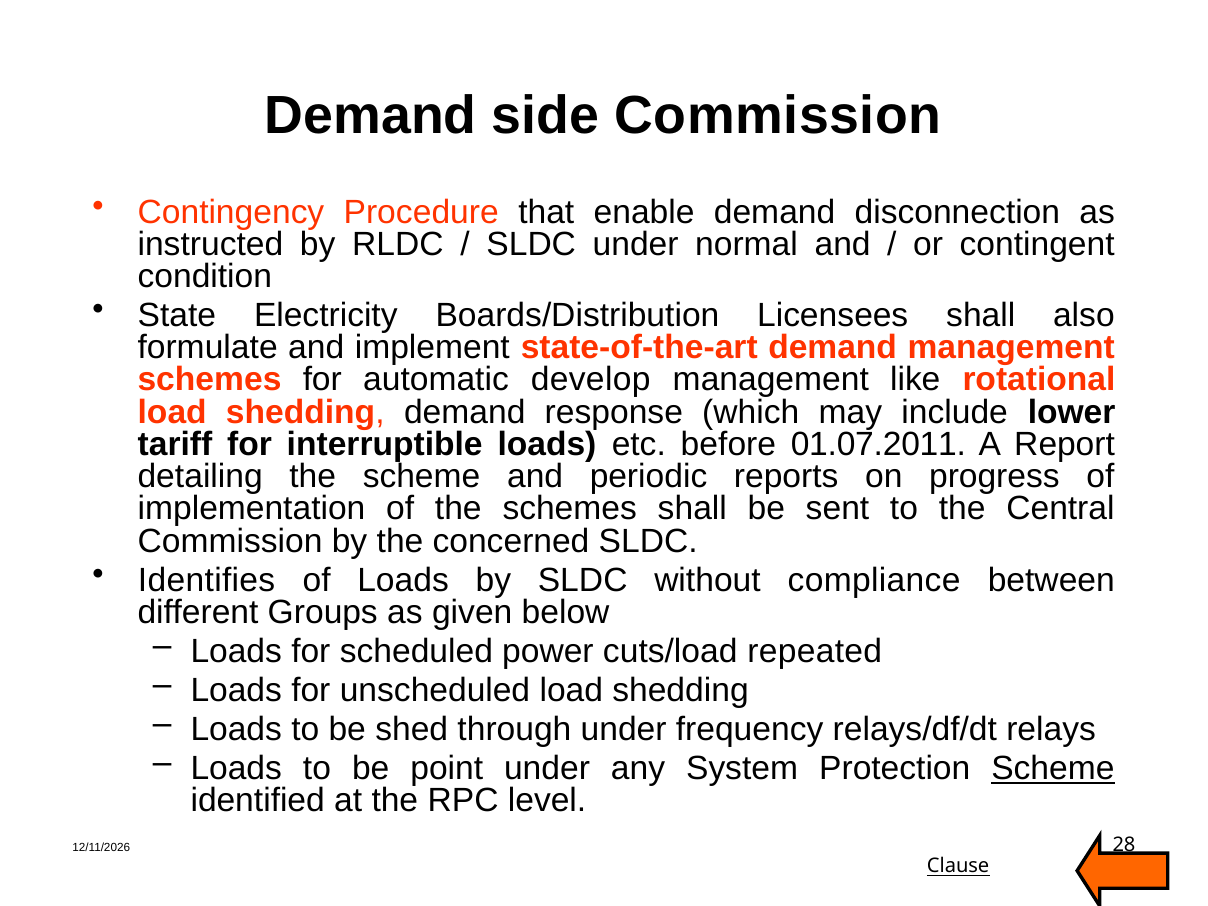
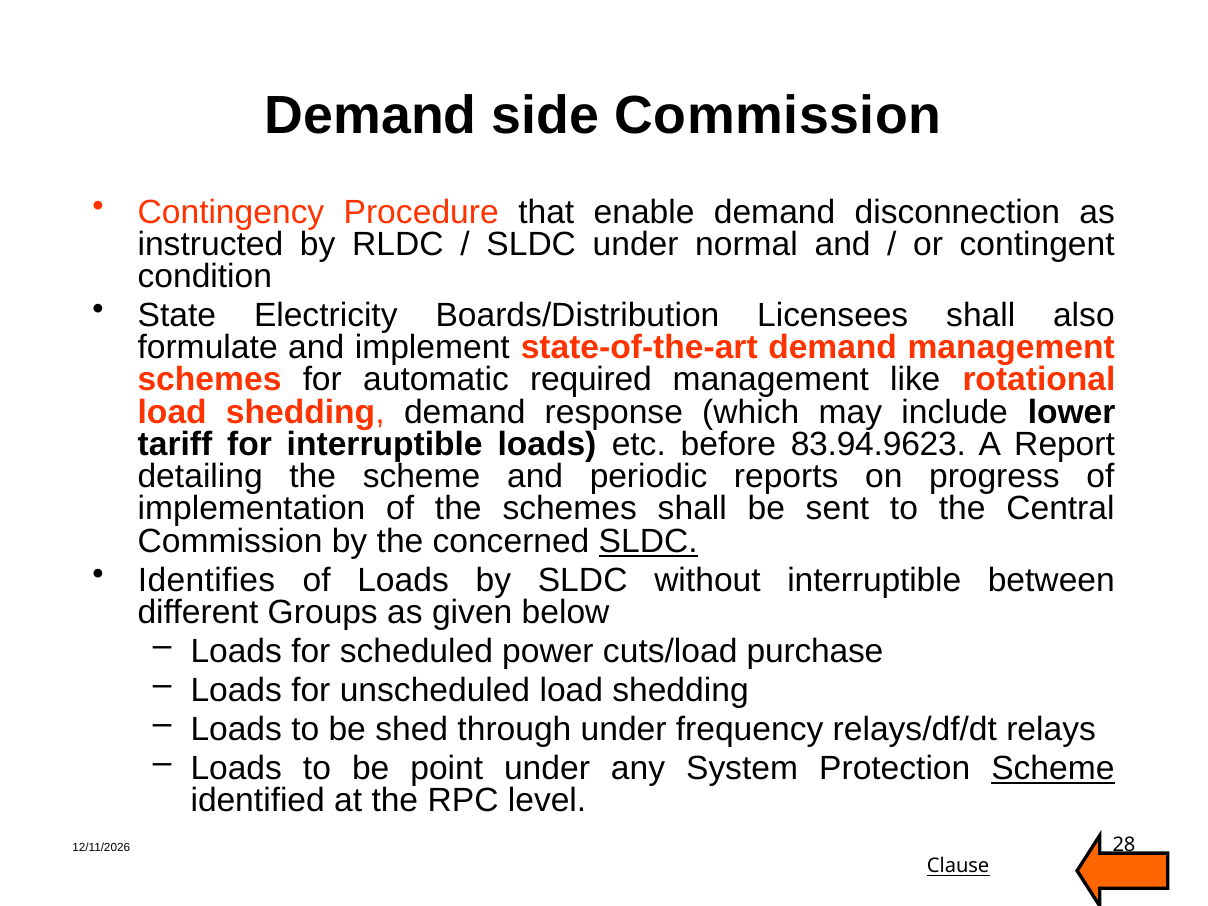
develop: develop -> required (591, 380)
01.07.2011: 01.07.2011 -> 83.94.9623 (878, 444)
SLDC underline: none -> present (648, 541)
without compliance: compliance -> interruptible (874, 580)
repeated: repeated -> purchase (815, 651)
